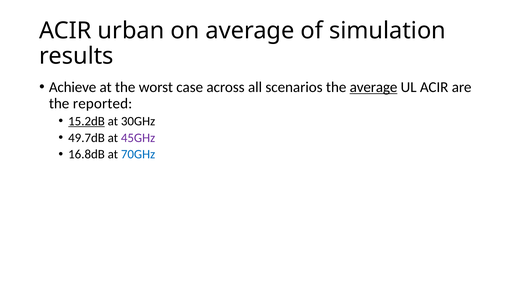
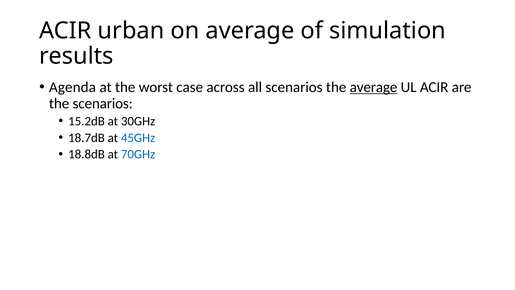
Achieve: Achieve -> Agenda (72, 87)
the reported: reported -> scenarios (103, 103)
15.2dB underline: present -> none (87, 121)
49.7dB: 49.7dB -> 18.7dB (87, 138)
45GHz colour: purple -> blue (138, 138)
16.8dB: 16.8dB -> 18.8dB (87, 154)
